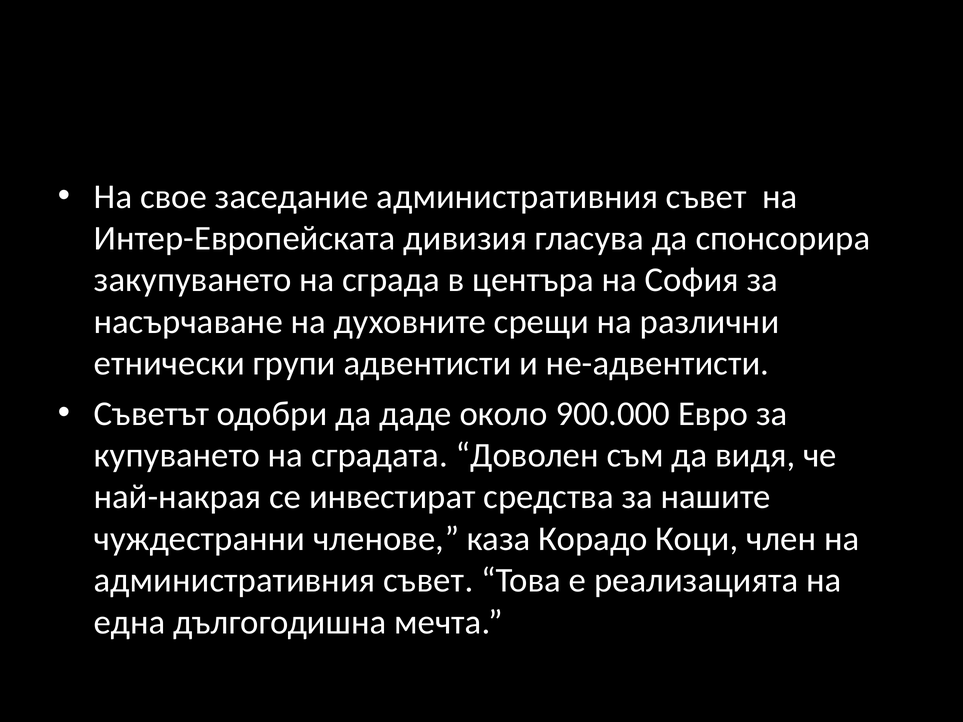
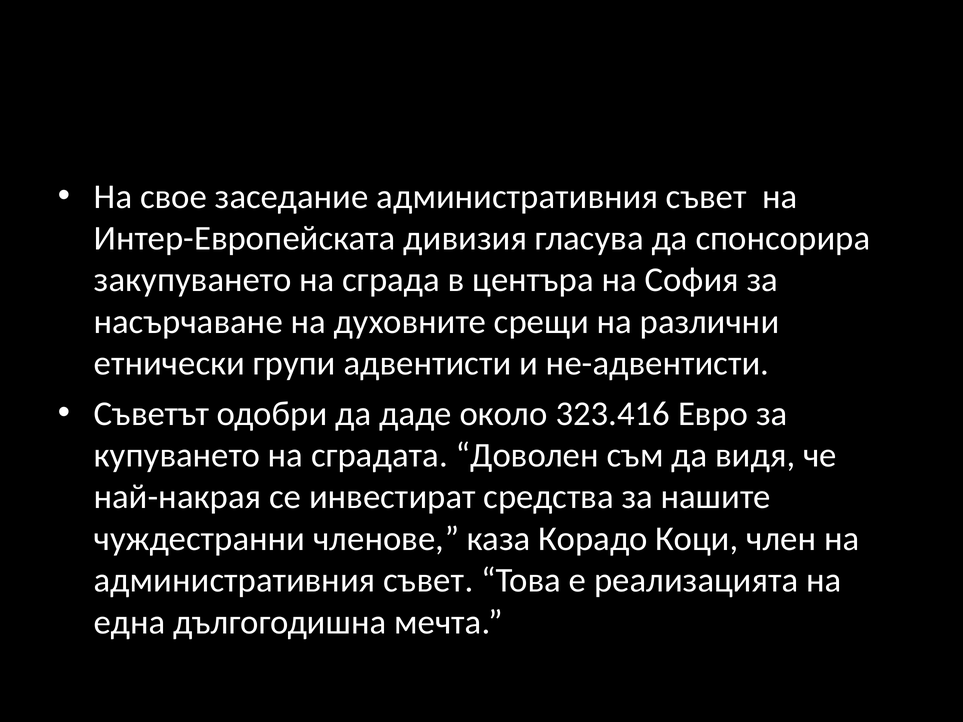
900.000: 900.000 -> 323.416 (613, 414)
